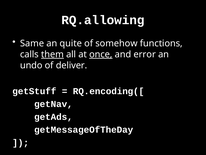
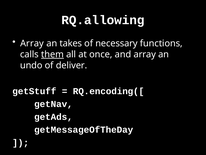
Same: Same -> Array (32, 43)
quite: quite -> takes (71, 43)
somehow: somehow -> necessary (117, 43)
once underline: present -> none (101, 54)
and error: error -> array (145, 54)
